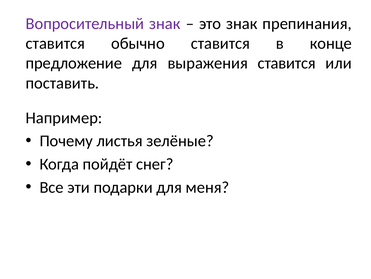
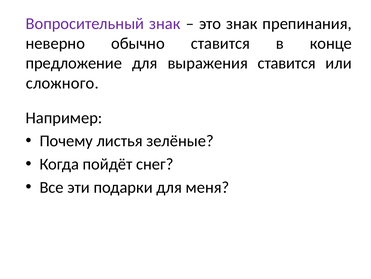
ставится: ставится -> неверно (55, 43)
поставить: поставить -> сложного (62, 83)
